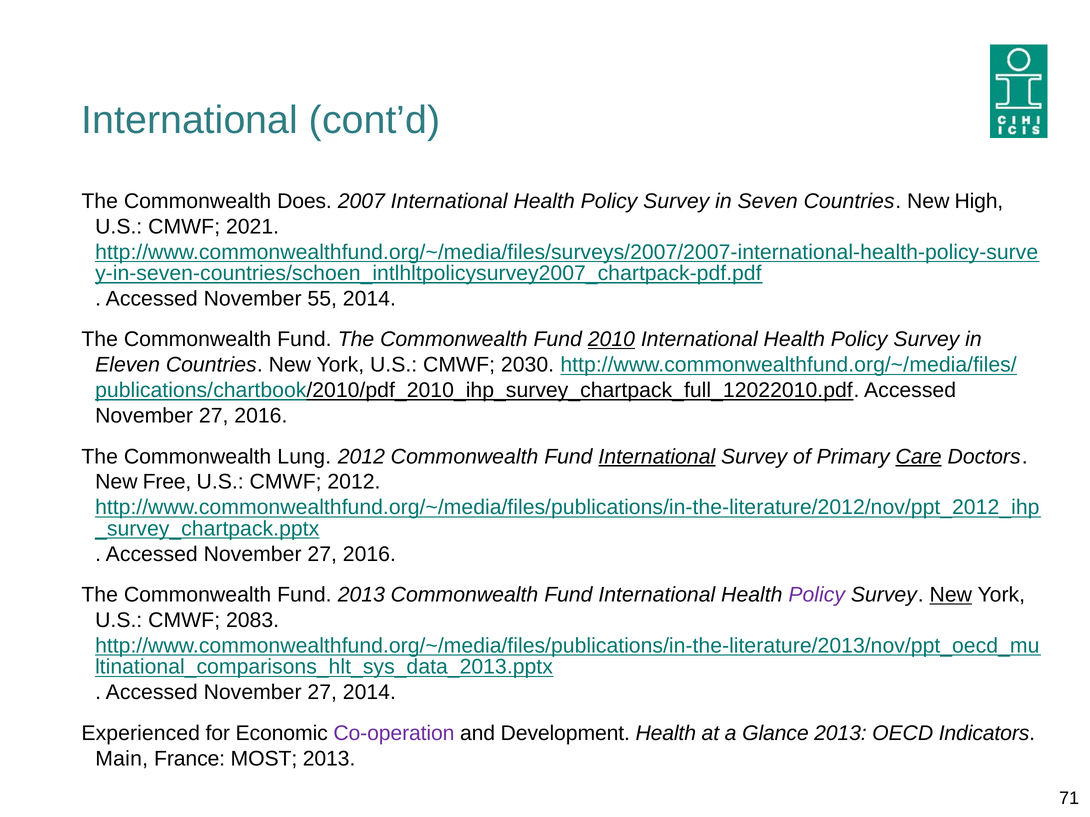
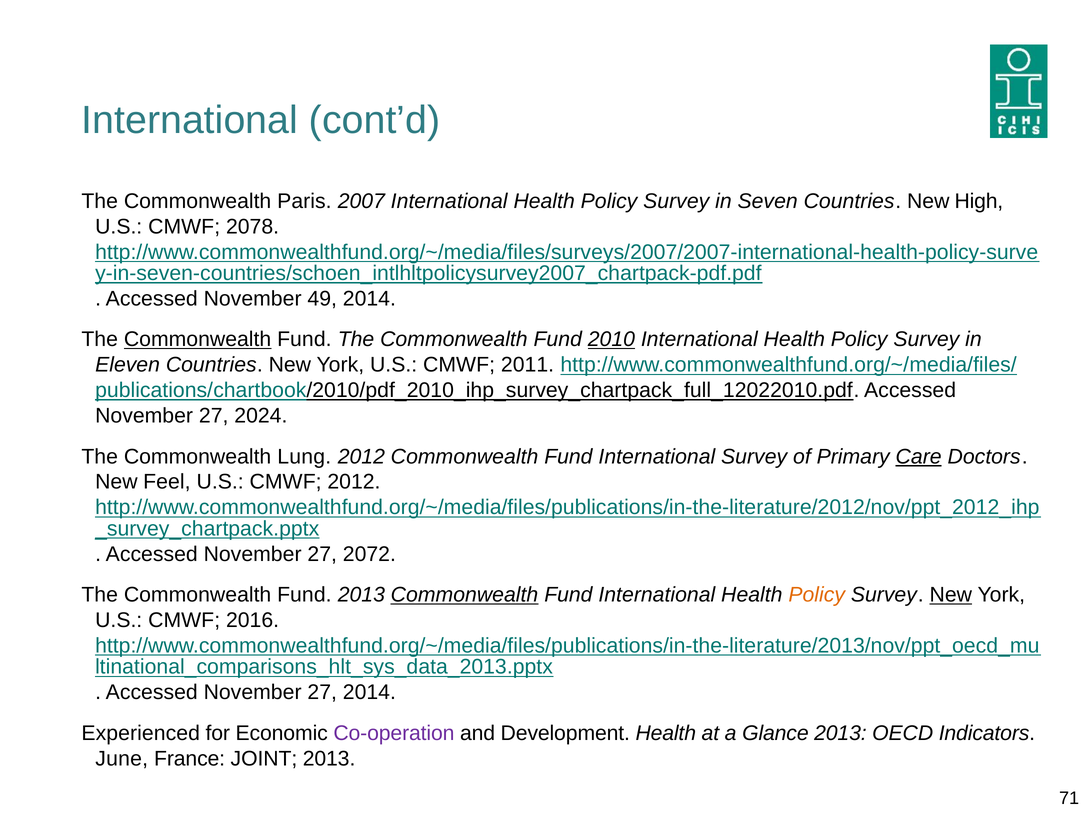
Does: Does -> Paris (304, 201)
2021: 2021 -> 2078 (253, 227)
55: 55 -> 49 (322, 299)
Commonwealth underline: none -> present (198, 340)
2030: 2030 -> 2011 (528, 365)
2016: 2016 -> 2024 (261, 416)
International underline: present -> none (657, 457)
Free: Free -> Feel (167, 482)
2016: 2016 -> 2072 (369, 555)
Commonwealth underline: none -> present (465, 595)
Policy colour: purple -> orange (817, 595)
2083: 2083 -> 2016 (253, 621)
Main: Main -> June (122, 759)
MOST: MOST -> JOINT (264, 759)
